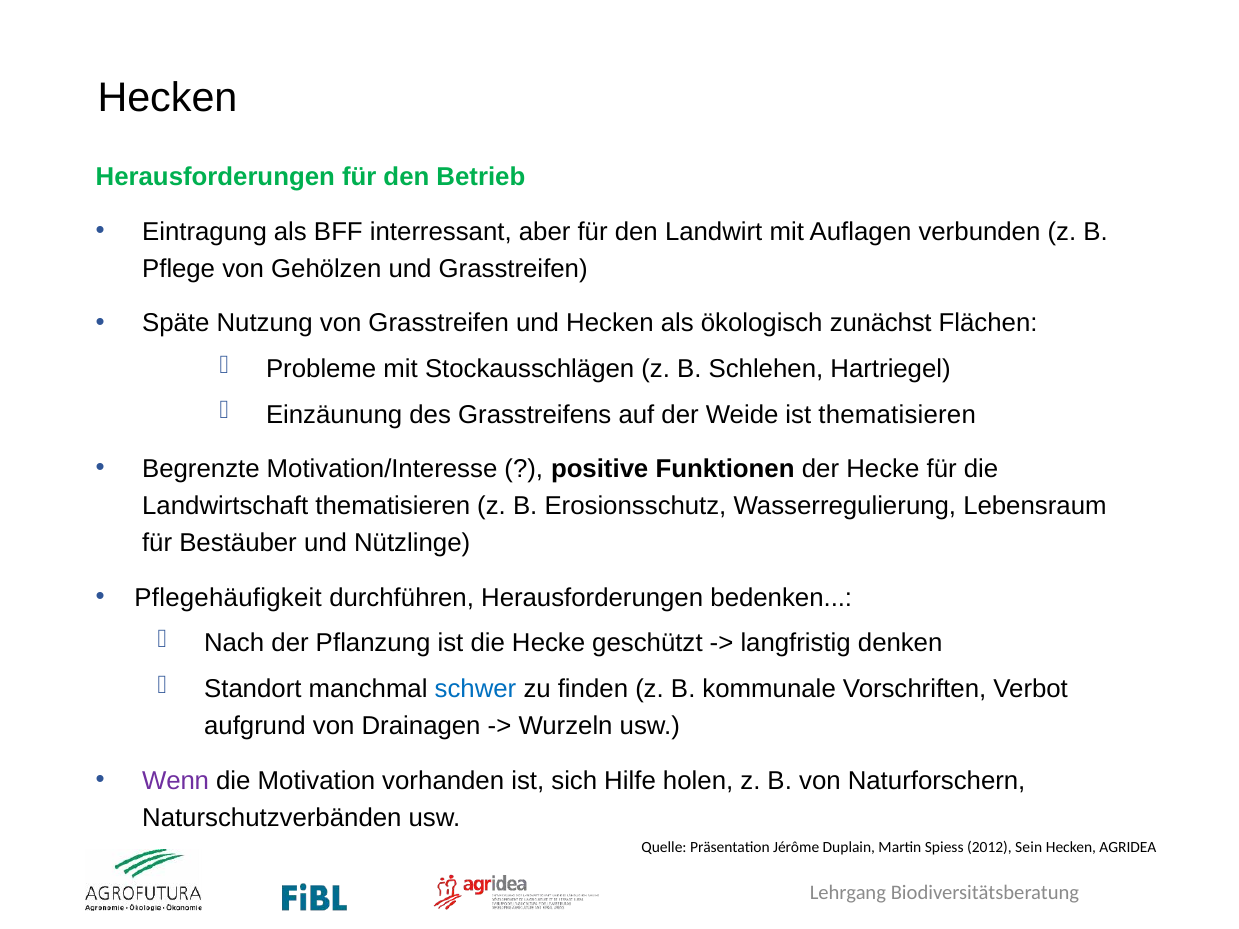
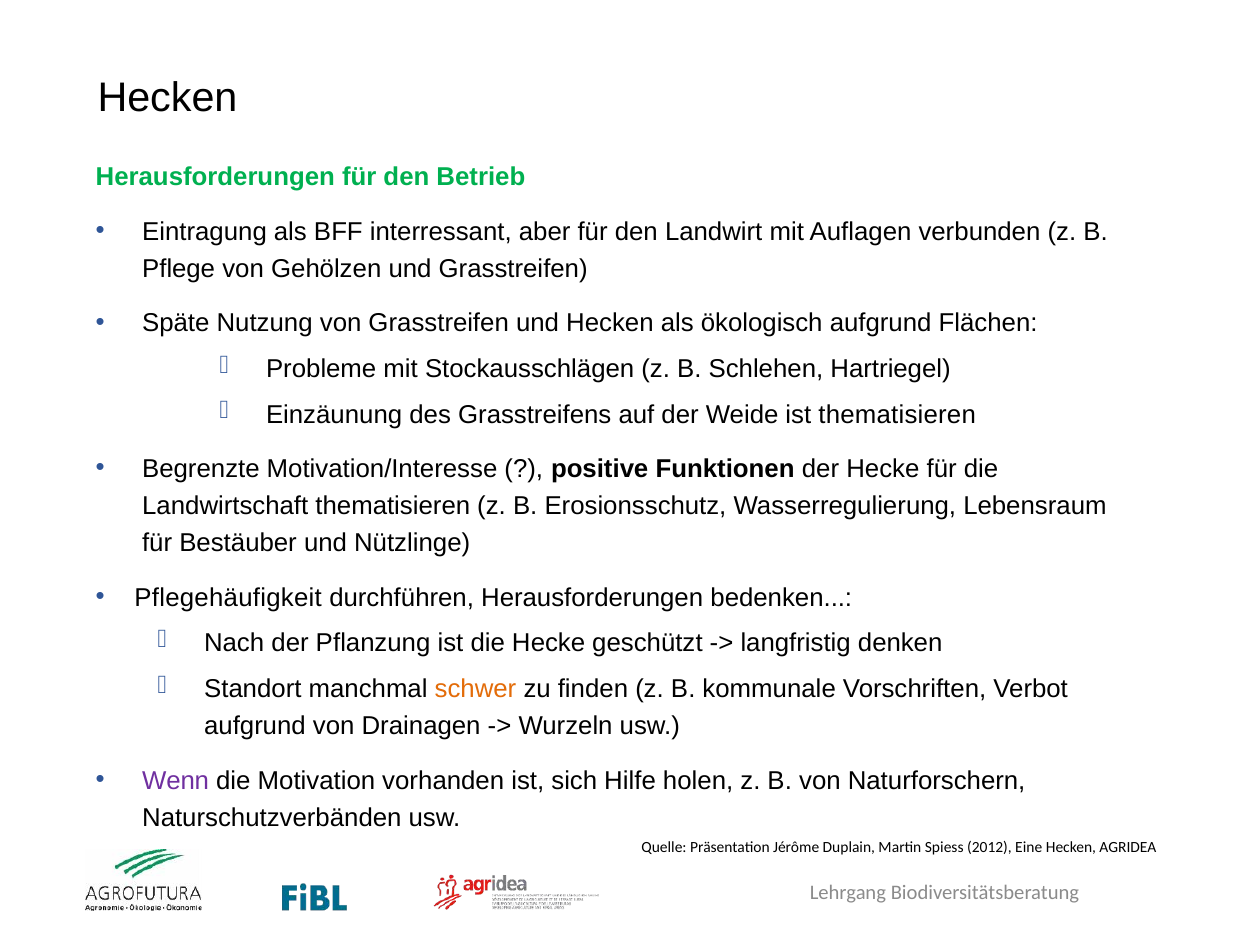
ökologisch zunächst: zunächst -> aufgrund (881, 323)
schwer colour: blue -> orange (475, 689)
Sein: Sein -> Eine (1029, 848)
